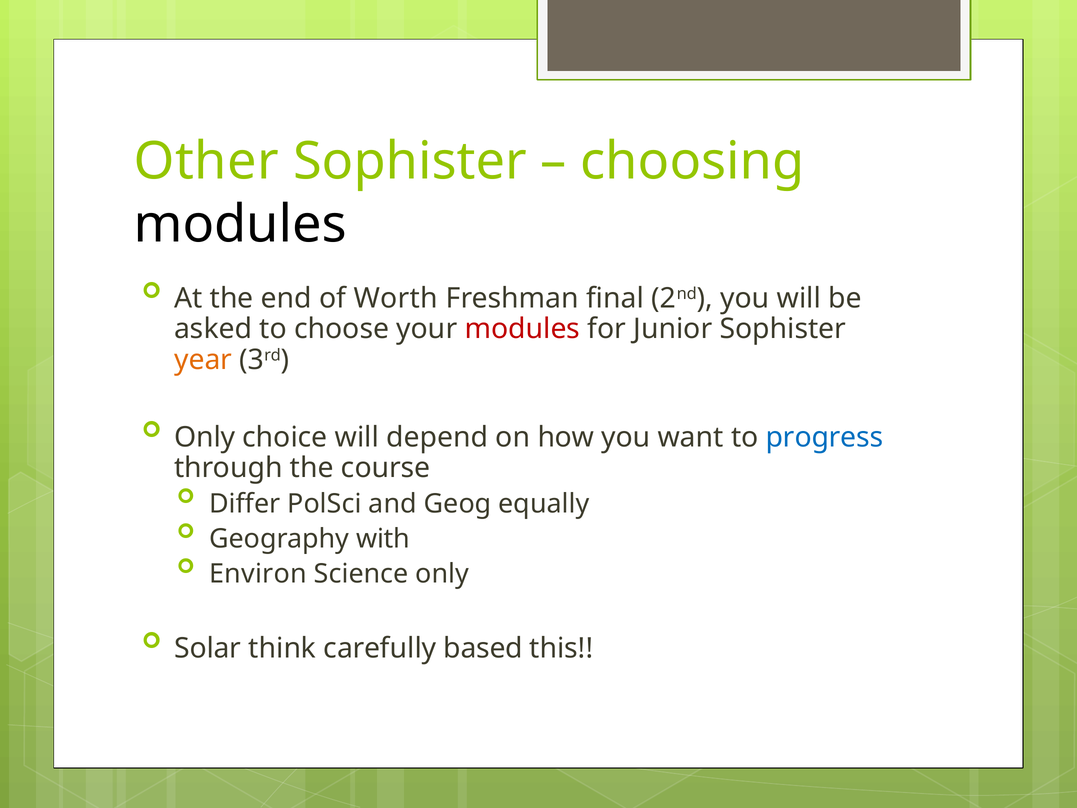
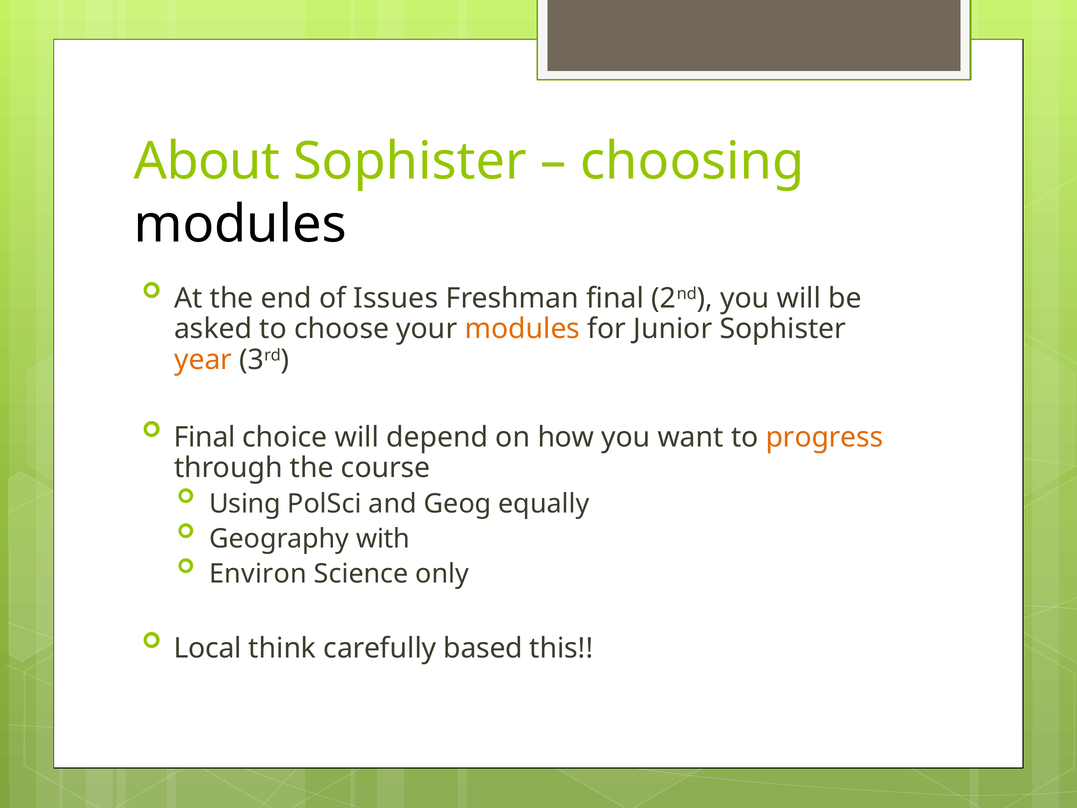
Other: Other -> About (207, 161)
Worth: Worth -> Issues (396, 298)
modules colour: red -> orange (522, 329)
Only: Only -> Final (205, 437)
progress colour: blue -> orange (824, 437)
Differ: Differ -> Using (245, 503)
Solar: Solar -> Local (208, 648)
